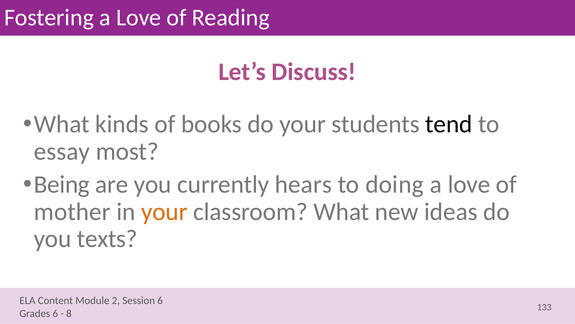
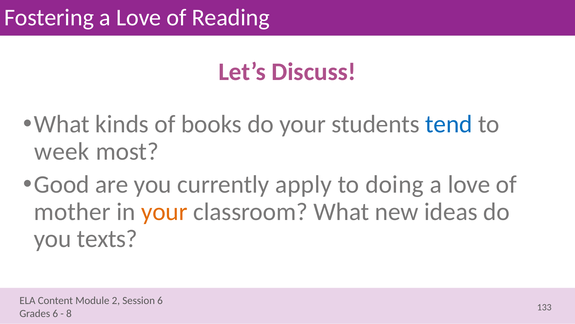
tend colour: black -> blue (449, 124)
essay: essay -> week (62, 151)
Being: Being -> Good (62, 184)
hears: hears -> apply (303, 184)
